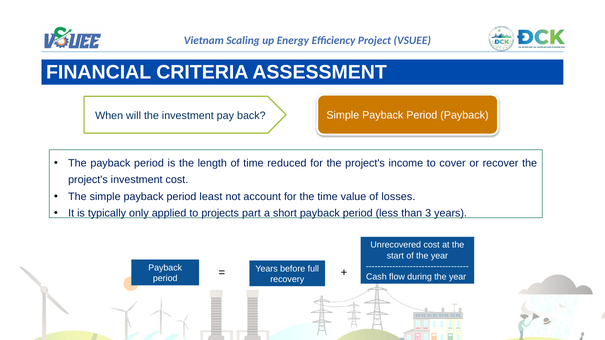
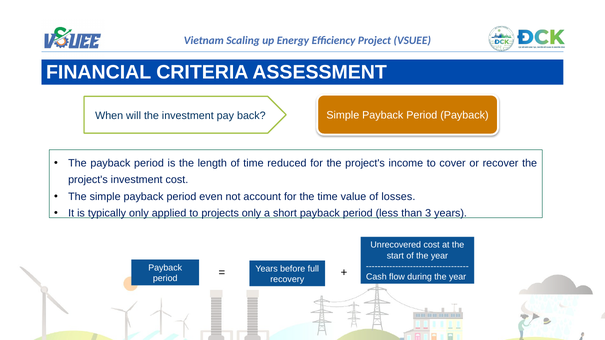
least: least -> even (211, 197)
projects part: part -> only (252, 214)
